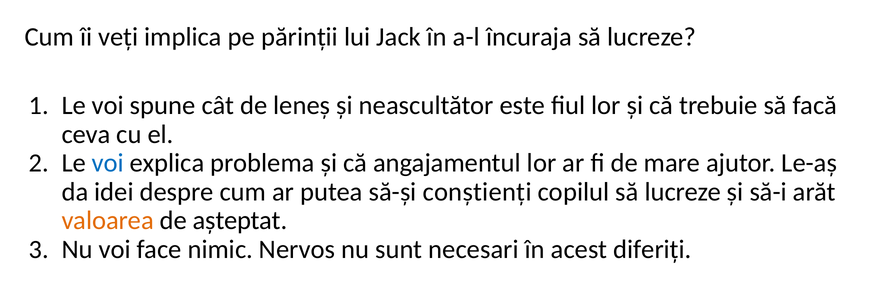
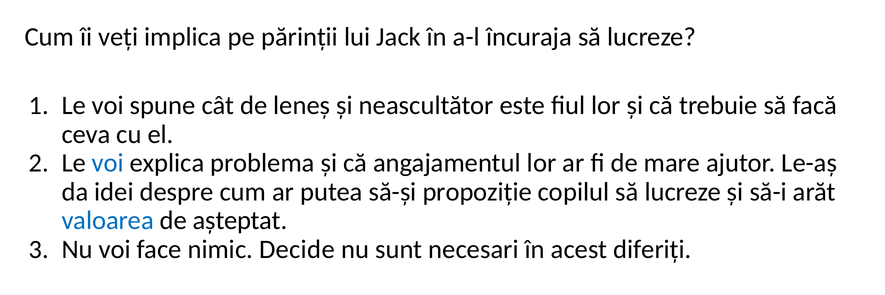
conștienți: conștienți -> propoziție (477, 192)
valoarea colour: orange -> blue (108, 221)
Nervos: Nervos -> Decide (297, 249)
